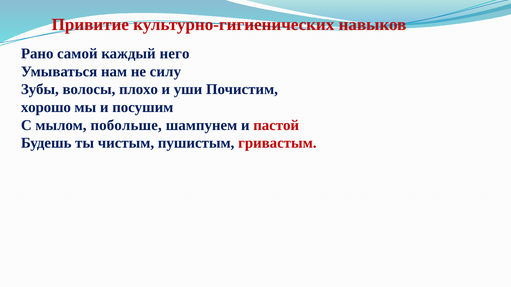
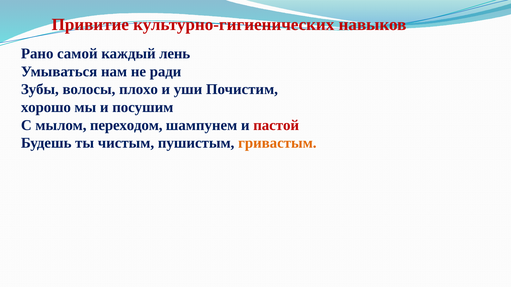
него: него -> лень (175, 54)
силу: силу -> ради (166, 72)
побольше: побольше -> переходом (126, 125)
гривастым colour: red -> orange (277, 143)
